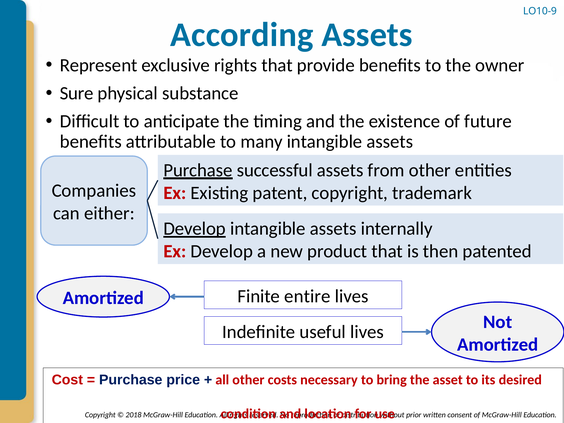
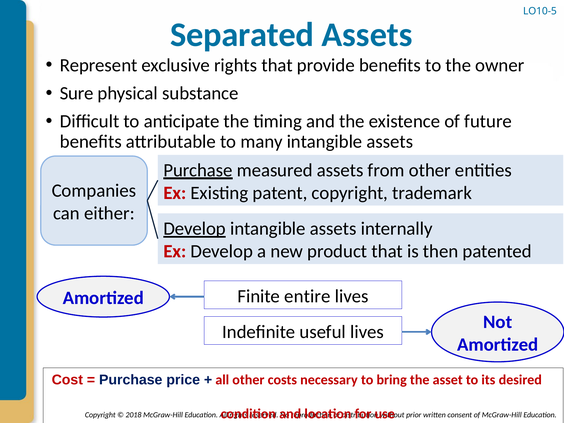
LO10-9: LO10-9 -> LO10-5 (540, 11)
According: According -> Separated (242, 35)
successful: successful -> measured (275, 170)
